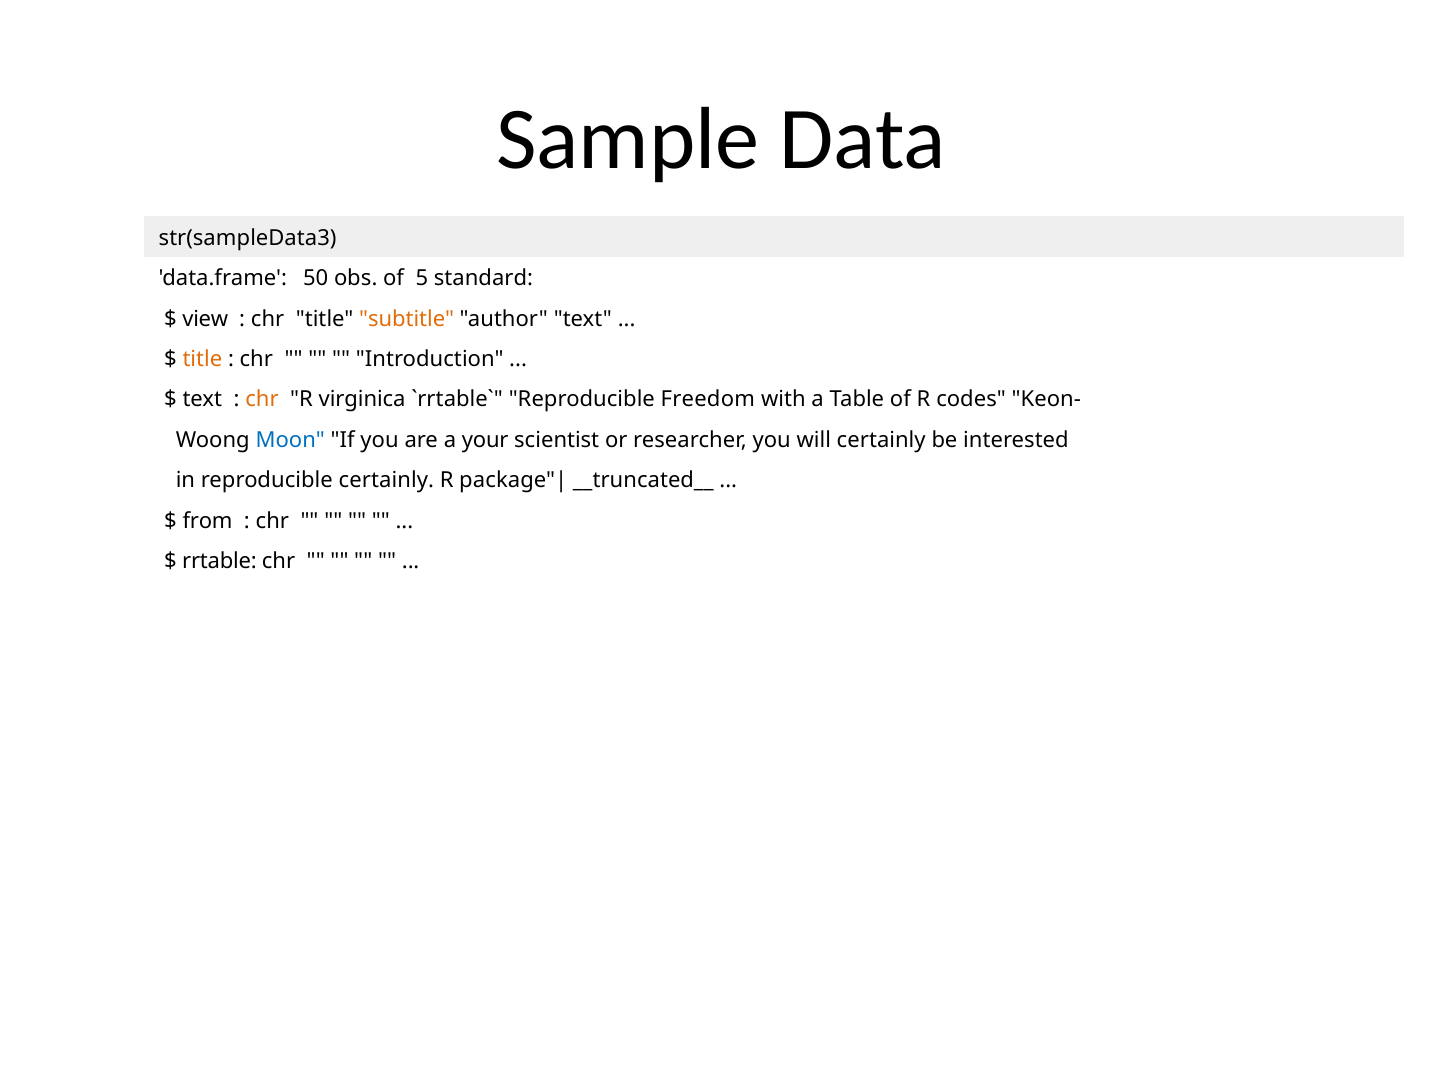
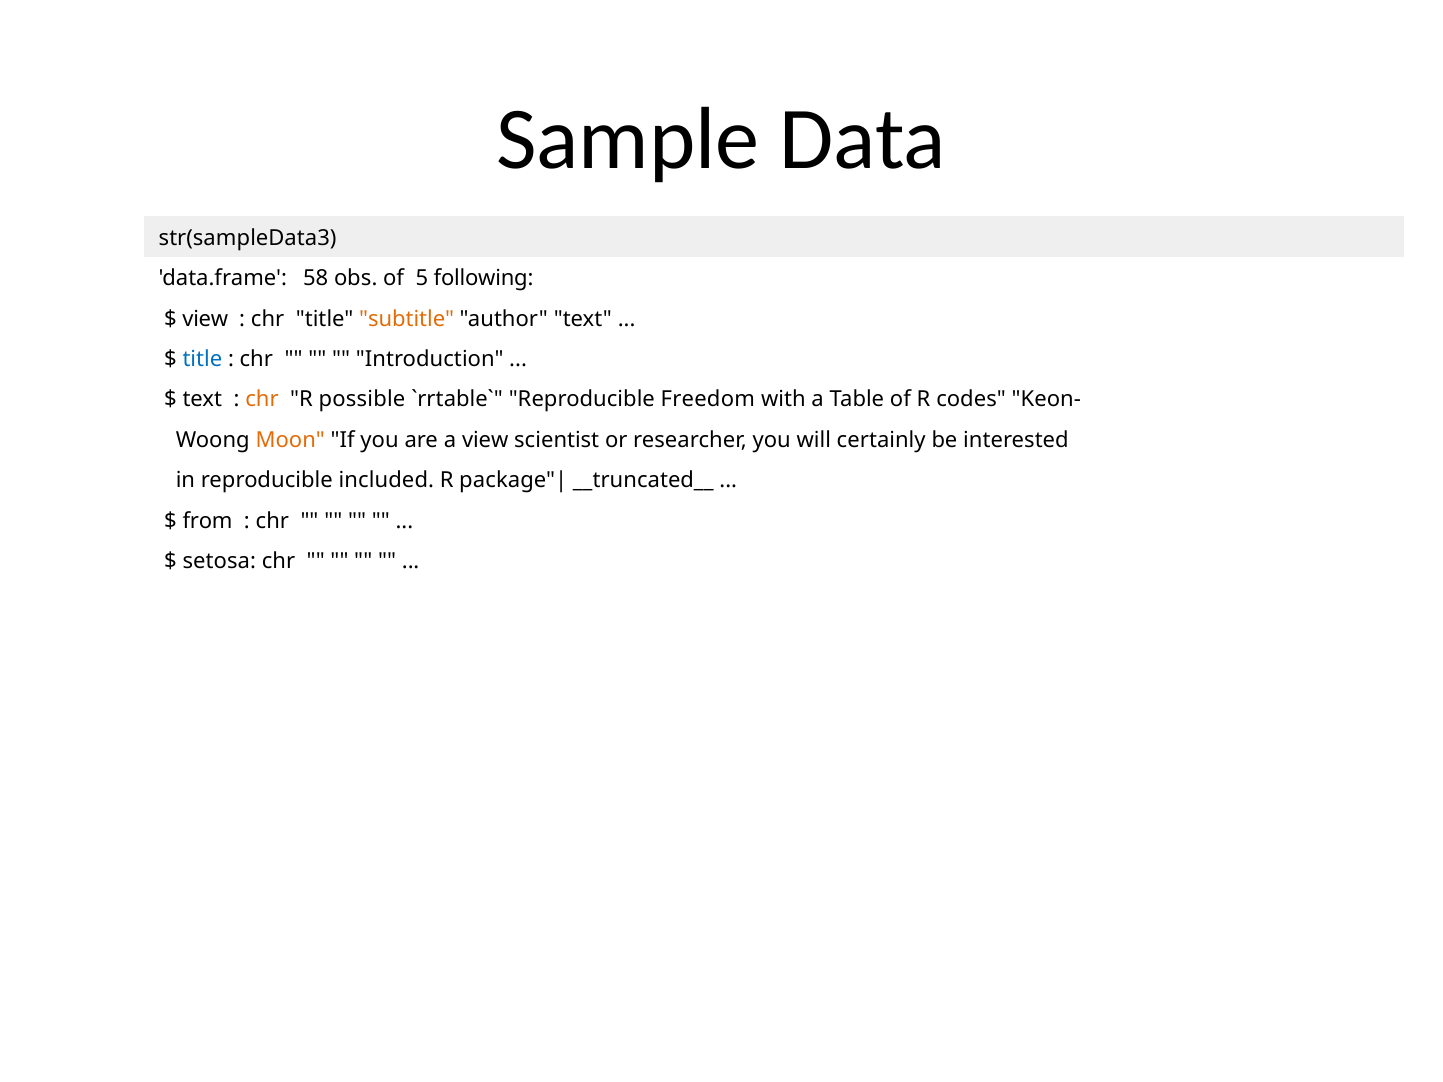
50: 50 -> 58 (316, 278)
standard: standard -> following (484, 278)
title colour: orange -> blue (202, 359)
virginica: virginica -> possible (362, 400)
Moon colour: blue -> orange (290, 440)
a your: your -> view (485, 440)
reproducible certainly: certainly -> included (386, 481)
rrtable: rrtable -> setosa (219, 562)
